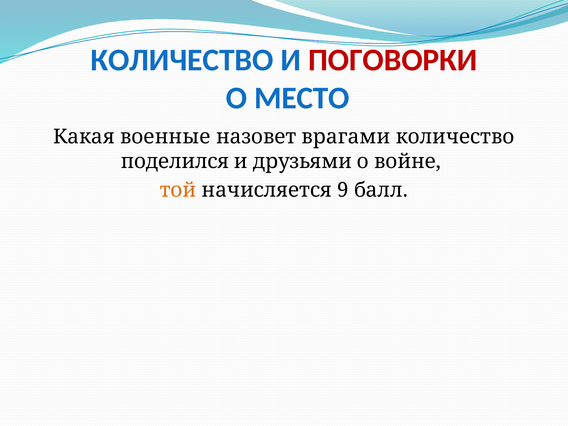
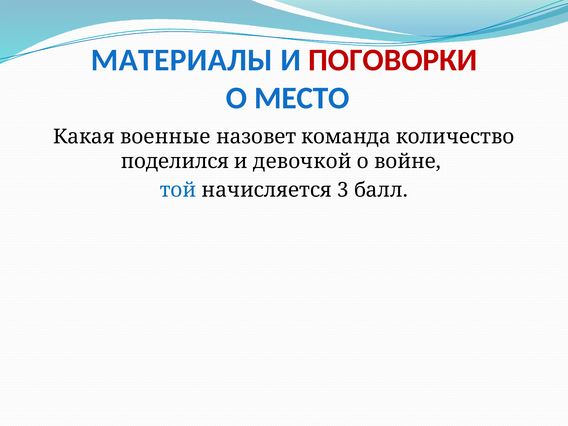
КОЛИЧЕСТВО: КОЛИЧЕСТВО -> МАТЕРИАЛЫ (182, 60)
врагами: врагами -> команда (346, 137)
друзьями: друзьями -> девочкой (302, 161)
той colour: orange -> blue (178, 190)
9: 9 -> 3 (343, 190)
